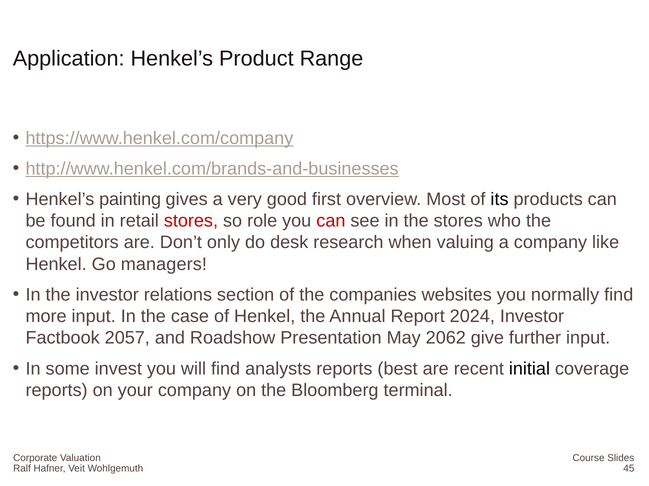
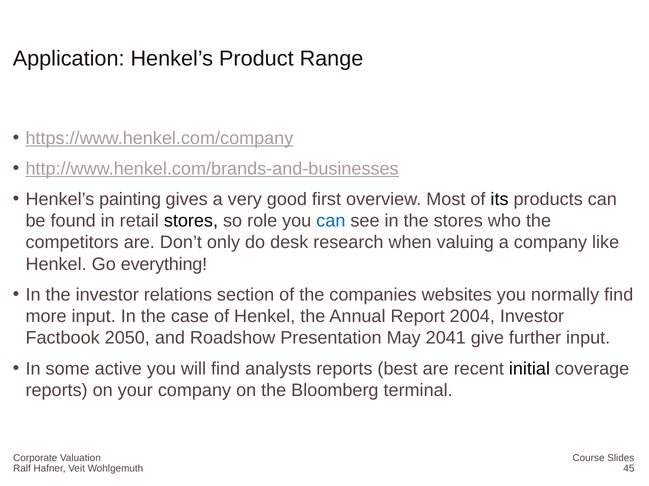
stores colour: red -> black (191, 221)
can colour: red -> blue (331, 221)
managers: managers -> everything (164, 265)
2024: 2024 -> 2004 (472, 317)
2057: 2057 -> 2050 (127, 339)
2062: 2062 -> 2041 (446, 339)
invest: invest -> active (118, 369)
